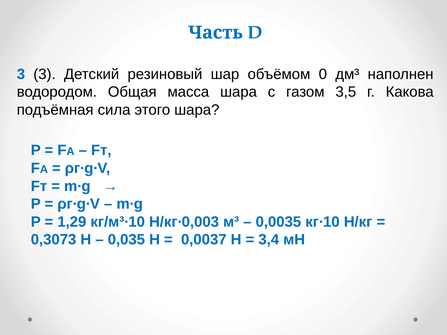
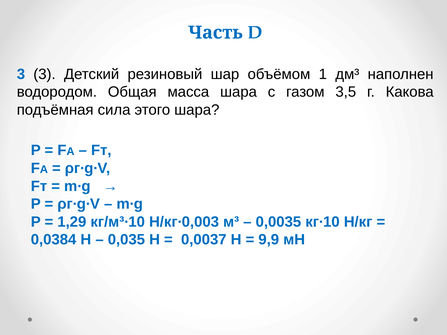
0: 0 -> 1 (323, 74)
0,3073: 0,3073 -> 0,0384 (54, 240)
3,4: 3,4 -> 9,9 (269, 240)
